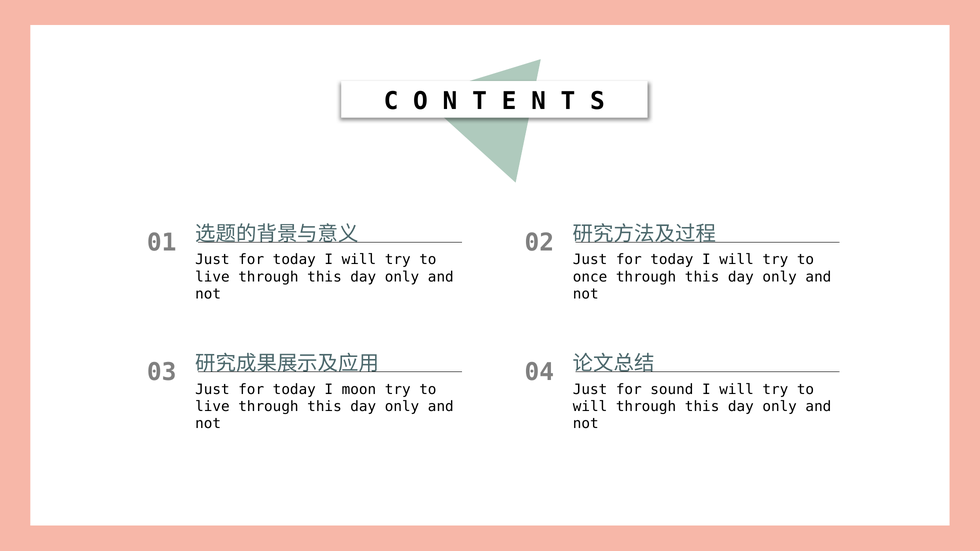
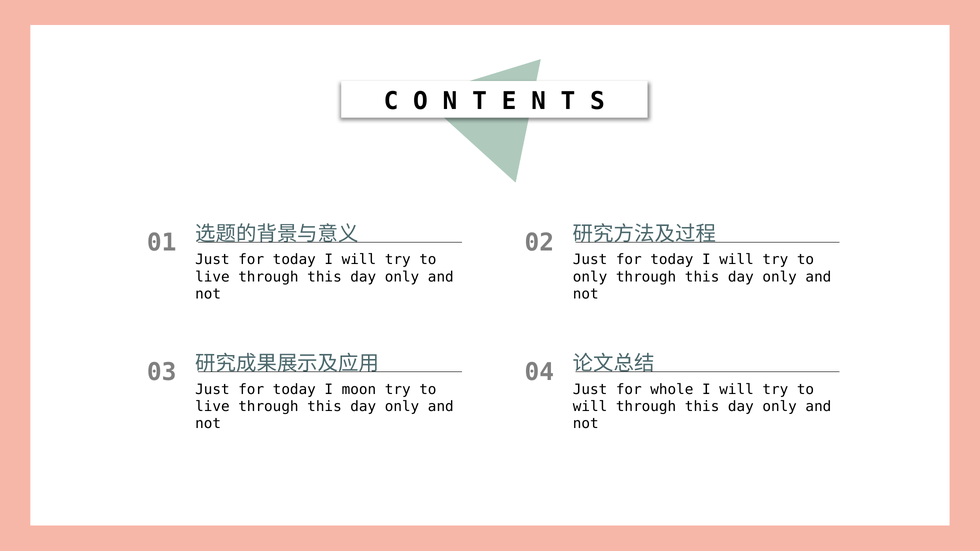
once: once -> only (590, 277)
sound: sound -> whole (672, 390)
